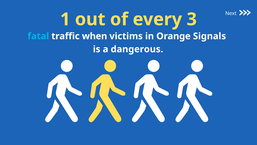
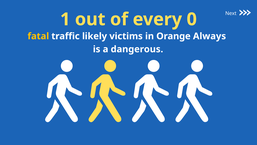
3: 3 -> 0 (192, 19)
fatal colour: light blue -> yellow (38, 36)
when: when -> likely (95, 36)
Signals: Signals -> Always (209, 36)
